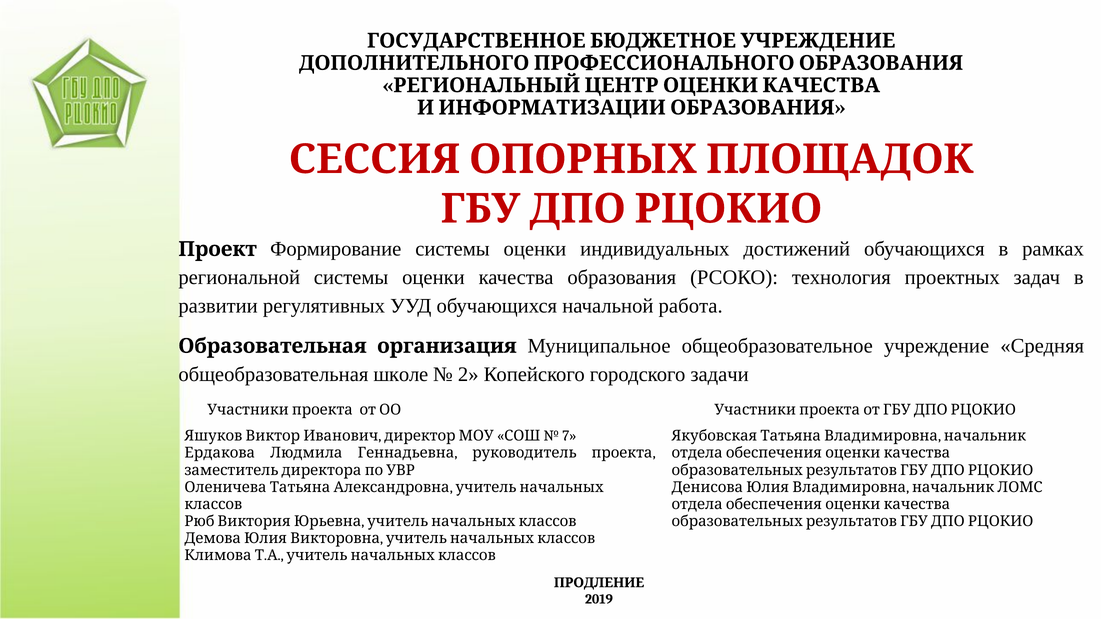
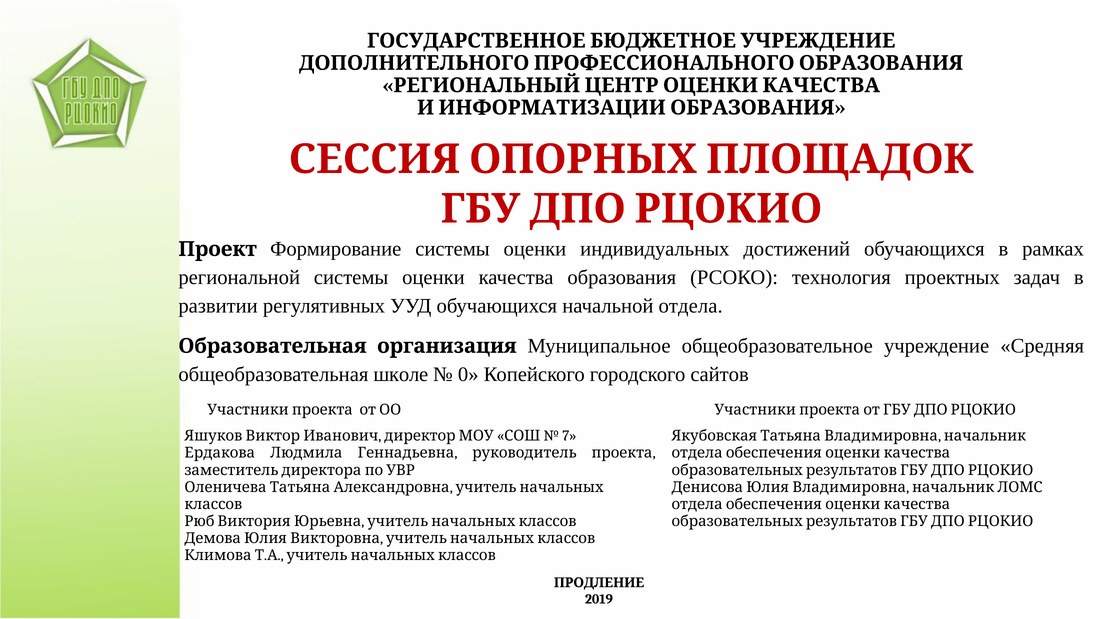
работа: работа -> отдела (691, 306)
2: 2 -> 0 (468, 375)
задачи: задачи -> сайтов (720, 375)
